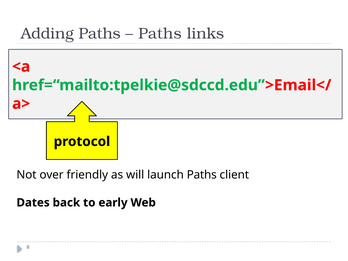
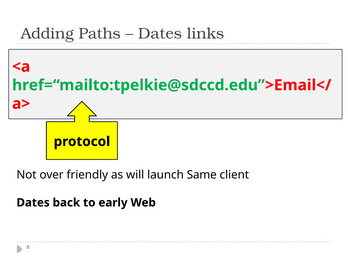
Paths: Paths -> Dates (160, 34)
launch Paths: Paths -> Same (202, 175)
